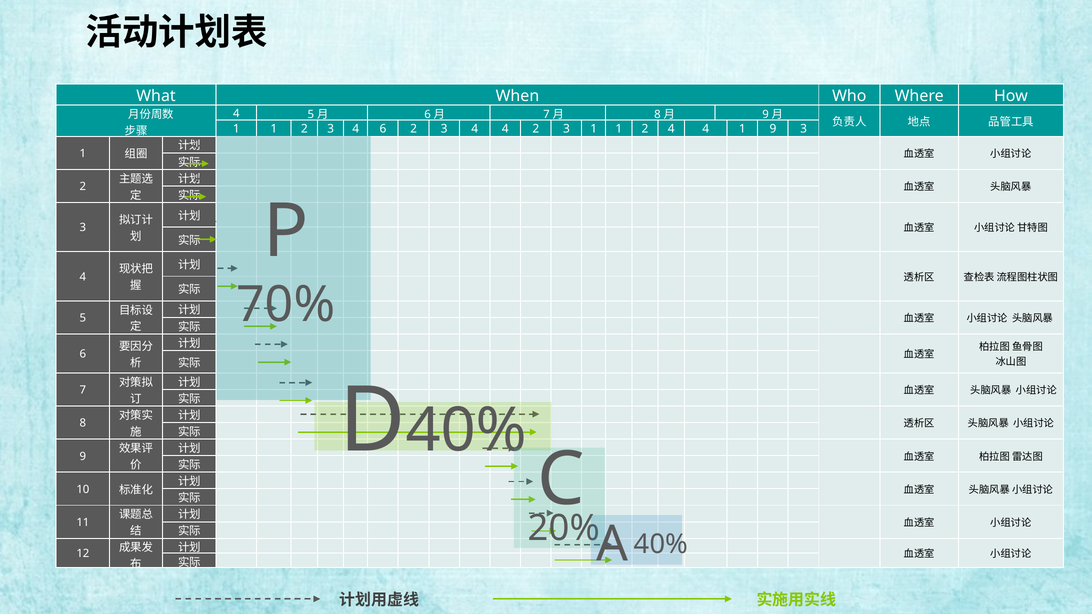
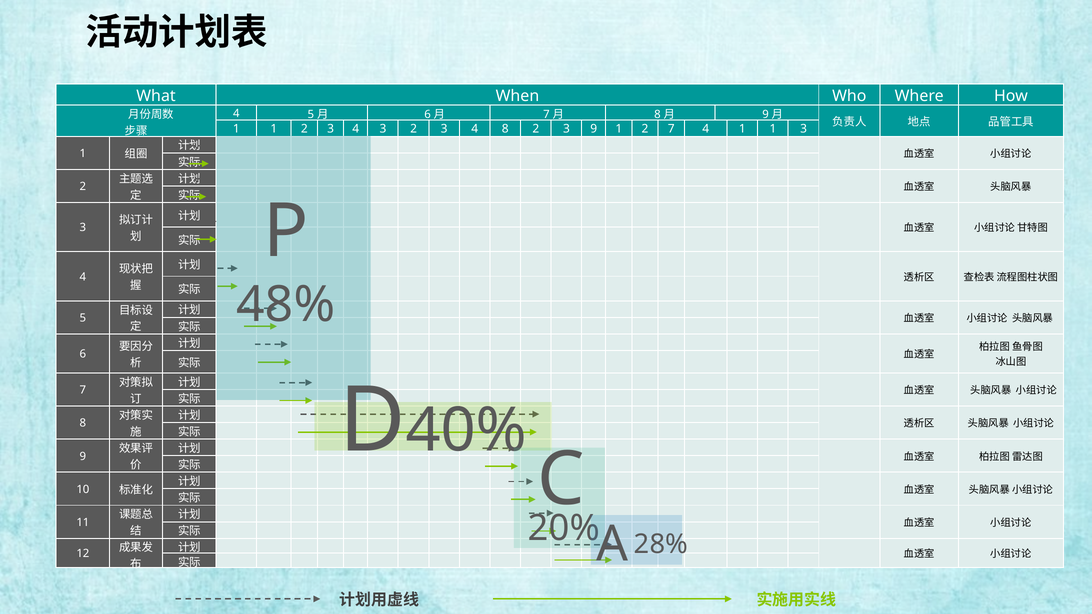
6: 6 -> 3 (383, 129)
3 4 4: 4 -> 8 (505, 129)
2 3 1: 1 -> 9 (594, 129)
2 4: 4 -> 7 (671, 129)
4 1 9: 9 -> 1 (773, 129)
70%: 70% -> 48% (286, 305)
A 40%: 40% -> 28% (661, 544)
